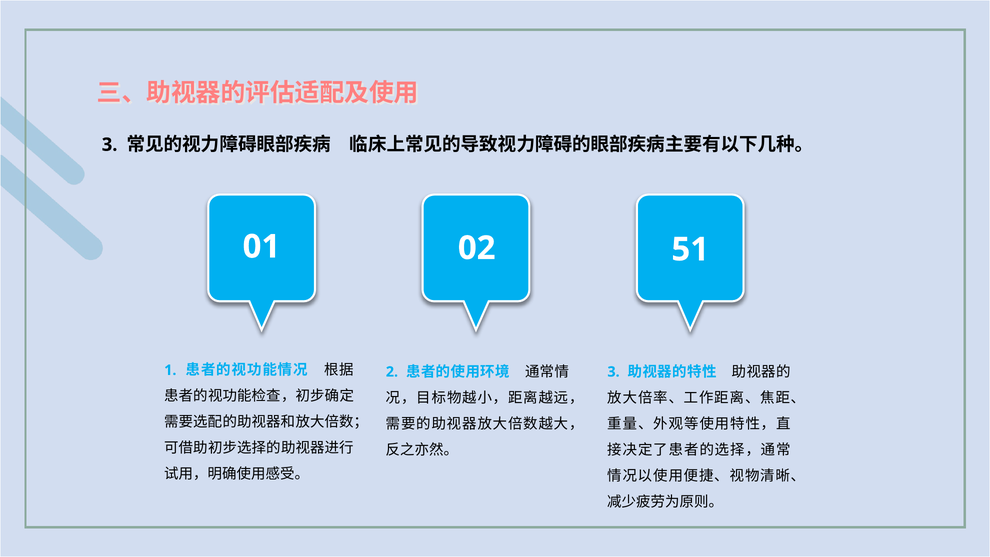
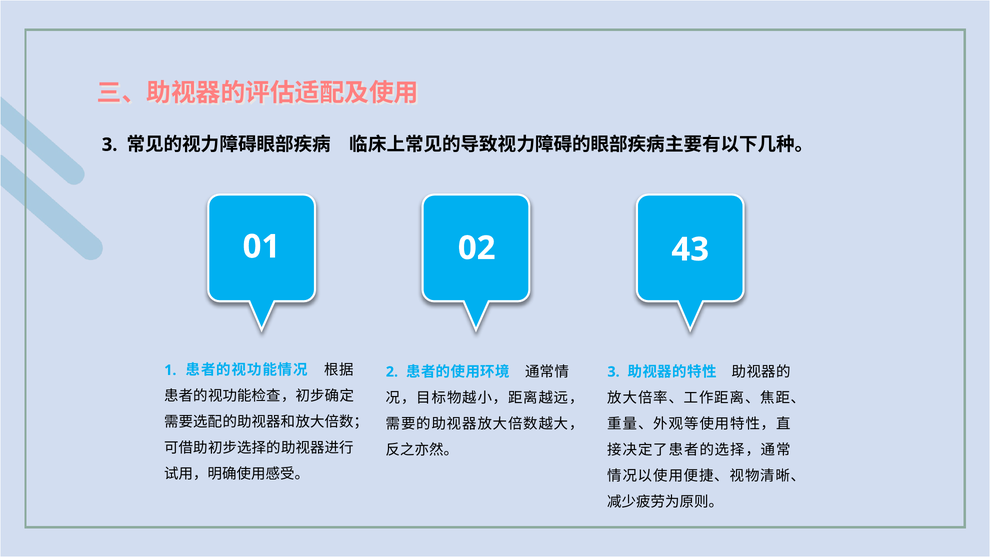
51: 51 -> 43 (690, 249)
